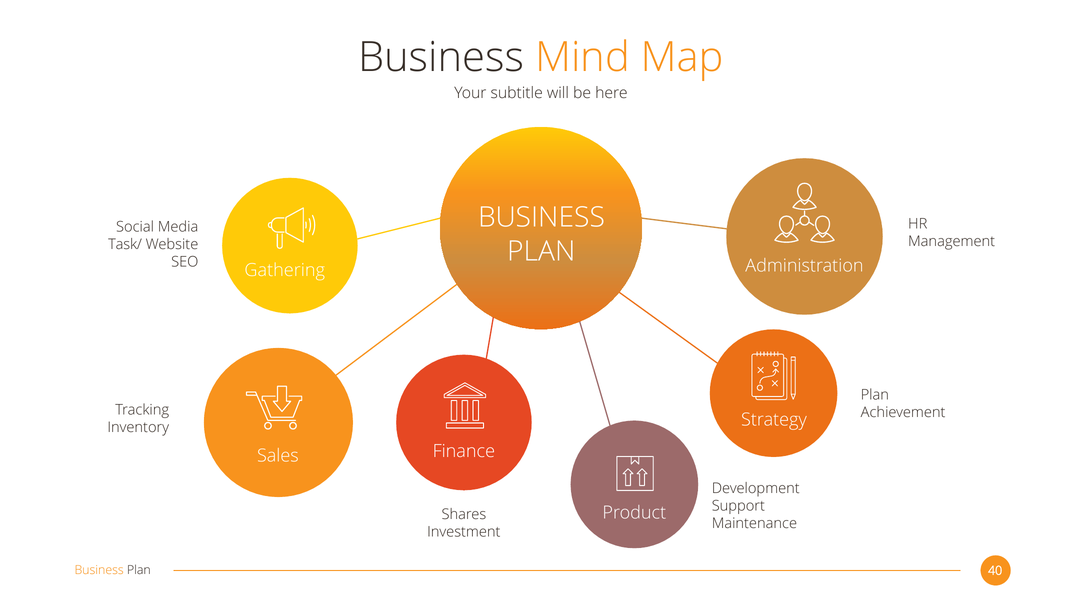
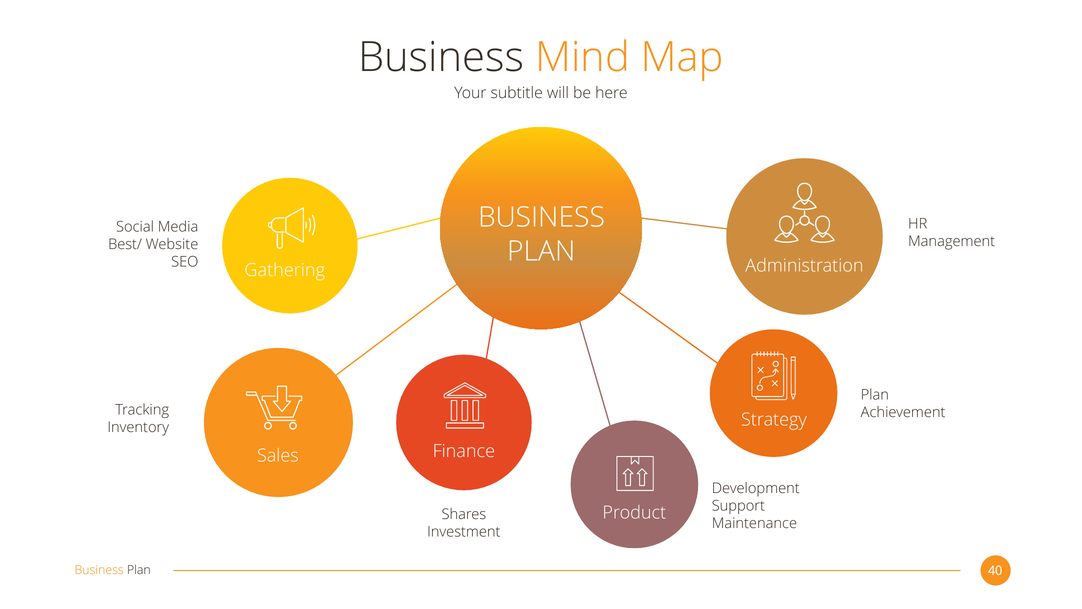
Task/: Task/ -> Best/ (125, 244)
